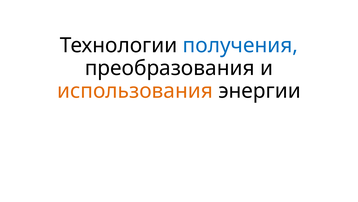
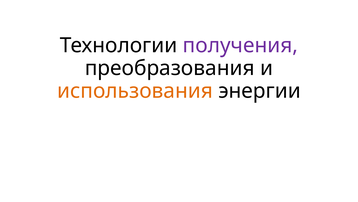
получения colour: blue -> purple (240, 45)
